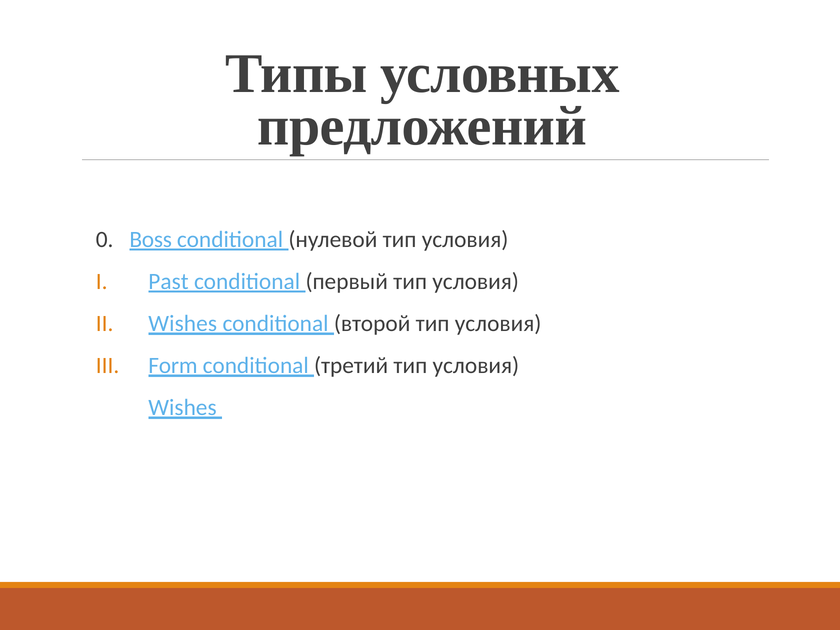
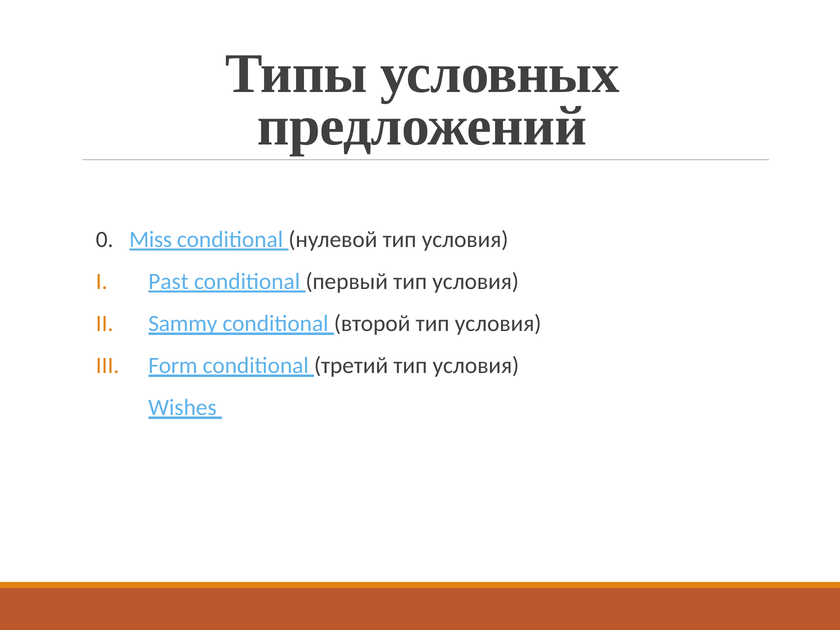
Boss: Boss -> Miss (151, 239)
Wishes: Wishes -> Sammy (183, 324)
